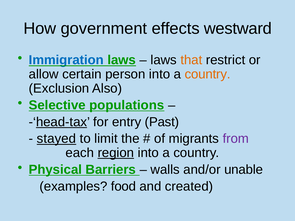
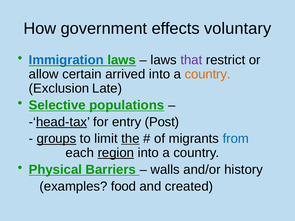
westward: westward -> voluntary (238, 28)
that colour: orange -> purple (191, 60)
person: person -> arrived (125, 74)
Also: Also -> Late (107, 88)
Past: Past -> Post (162, 122)
stayed: stayed -> groups (57, 139)
the underline: none -> present (130, 139)
from colour: purple -> blue (236, 139)
unable: unable -> history (244, 170)
